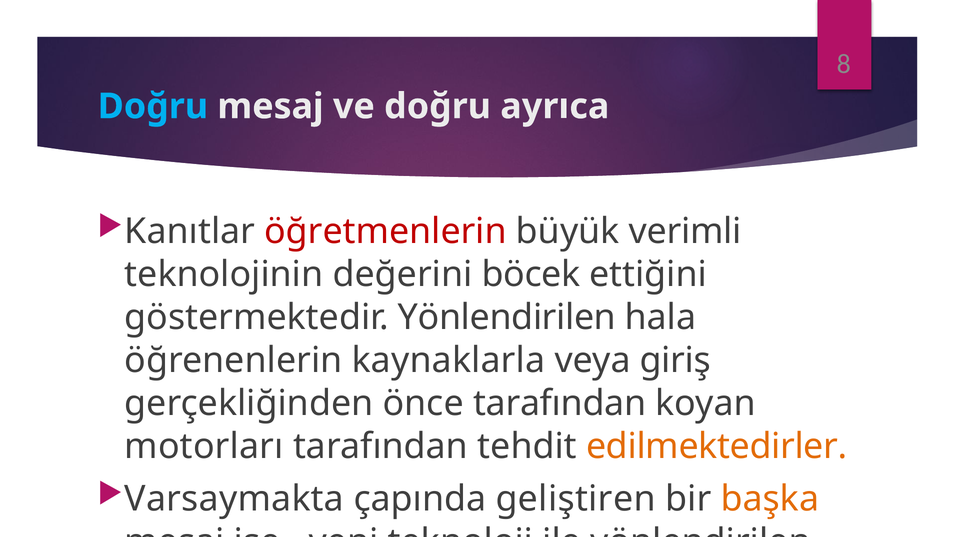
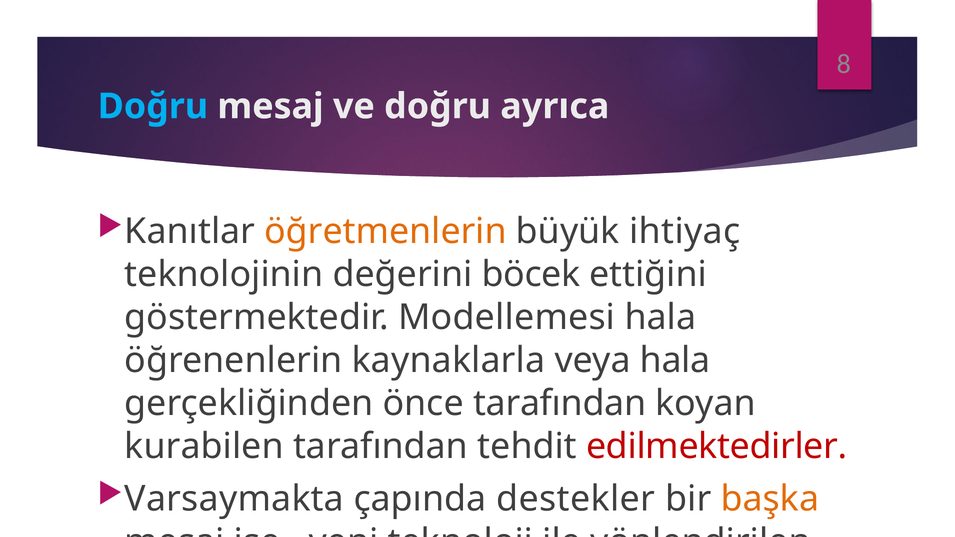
öğretmenlerin colour: red -> orange (386, 232)
verimli: verimli -> ihtiyaç (685, 232)
göstermektedir Yönlendirilen: Yönlendirilen -> Modellemesi (507, 317)
veya giriş: giriş -> hala (675, 360)
motorları: motorları -> kurabilen (204, 446)
edilmektedirler colour: orange -> red (717, 446)
geliştiren: geliştiren -> destekler (576, 499)
